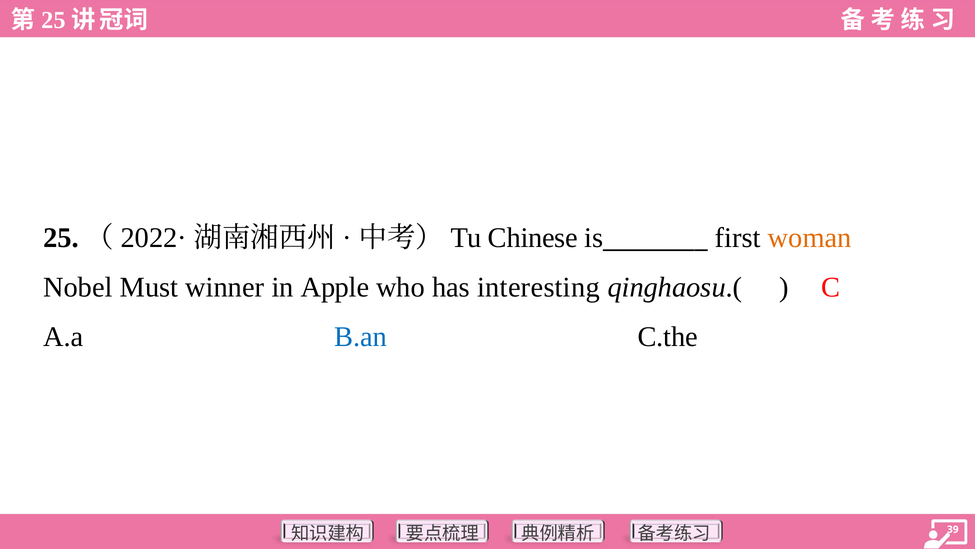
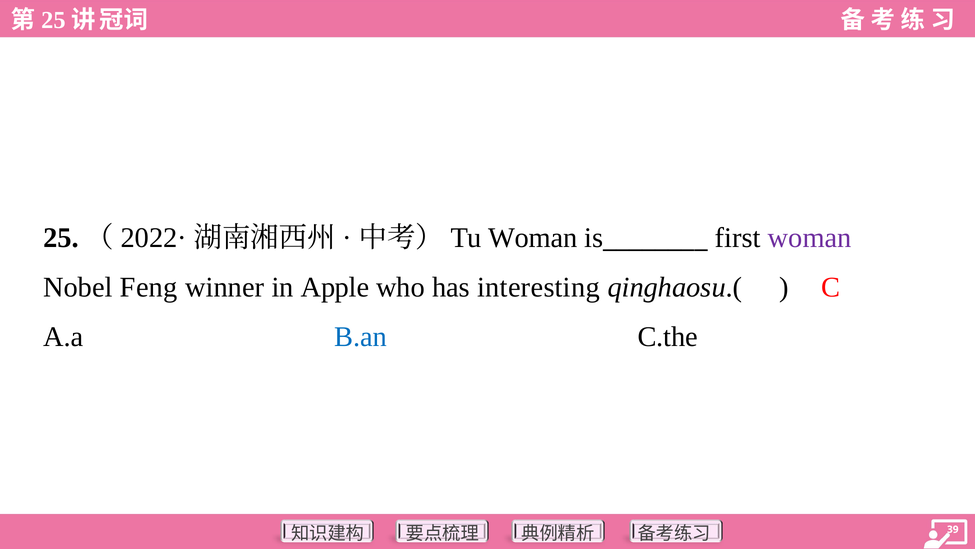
Chinese: Chinese -> Woman (533, 237)
woman colour: orange -> purple (810, 237)
Must: Must -> Feng (149, 287)
